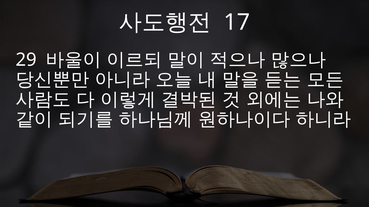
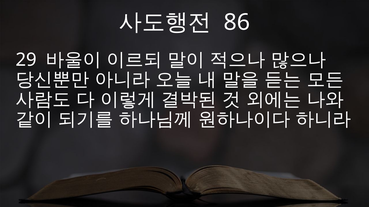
17: 17 -> 86 (237, 22)
